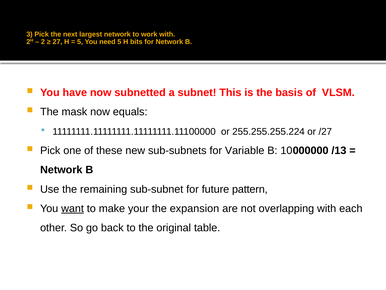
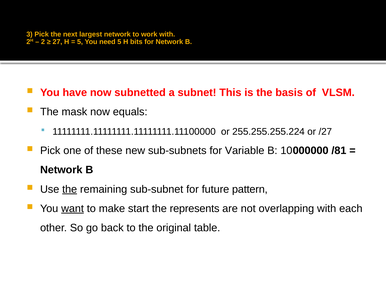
/13: /13 -> /81 (339, 150)
the underline: none -> present (70, 189)
your: your -> start (138, 208)
expansion: expansion -> represents (195, 208)
